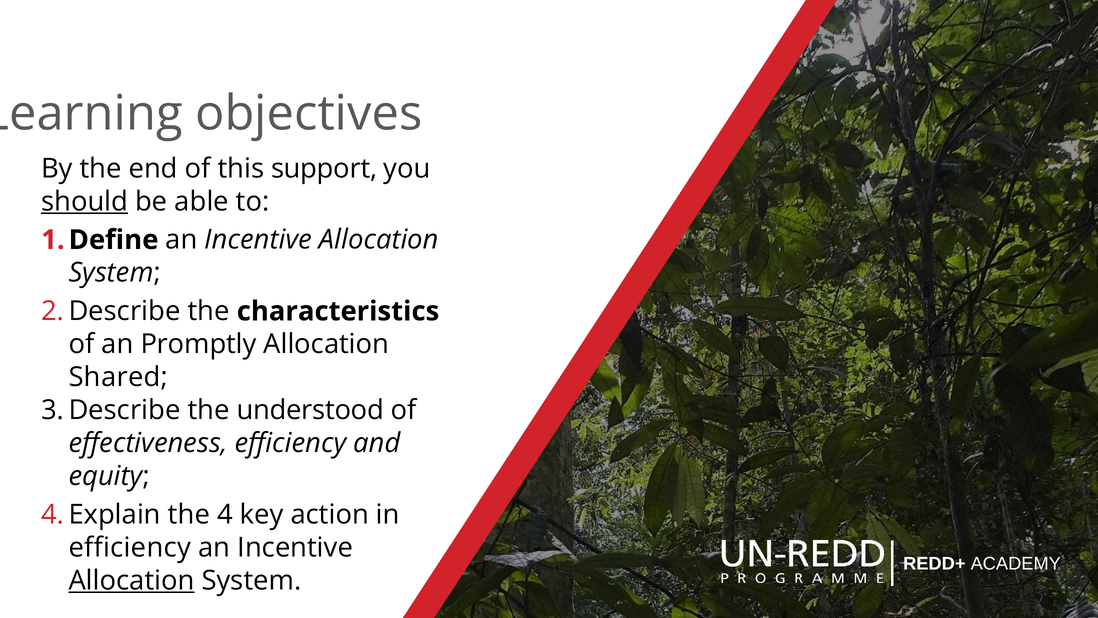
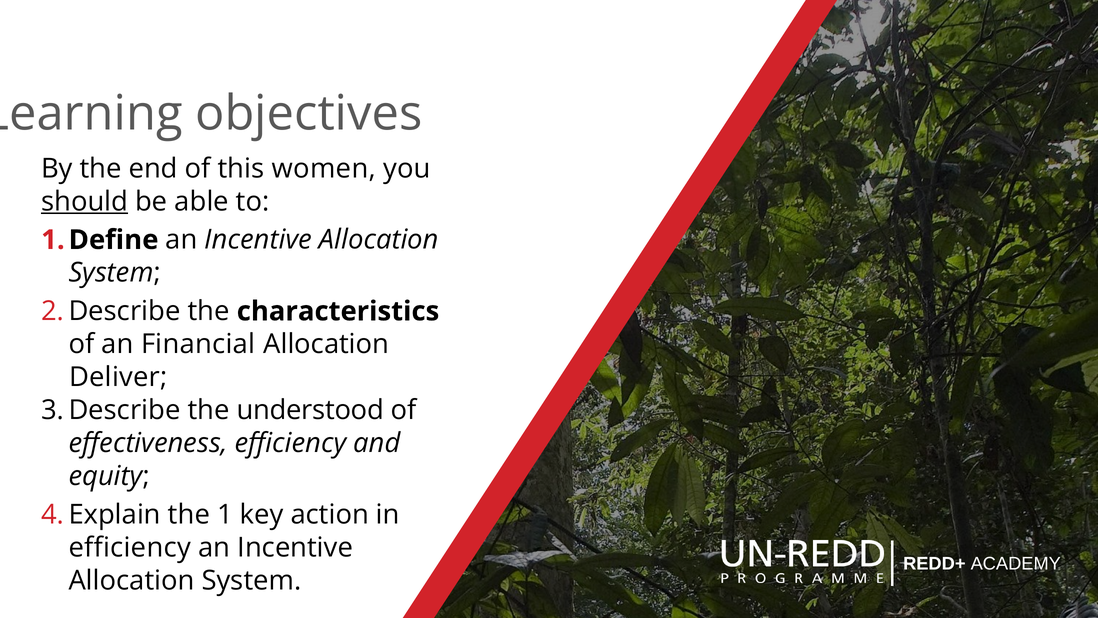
support: support -> women (324, 168)
Promptly: Promptly -> Financial (198, 344)
Shared: Shared -> Deliver (118, 377)
4: 4 -> 1 (225, 514)
Allocation underline: present -> none (132, 580)
